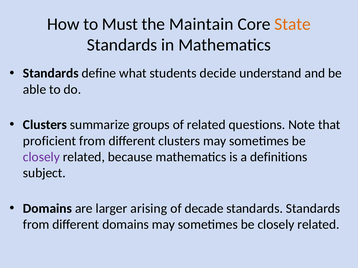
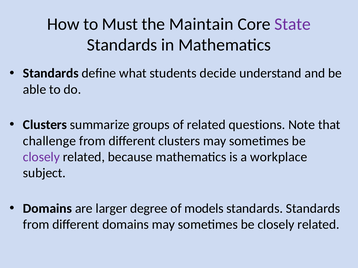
State colour: orange -> purple (293, 24)
proficient: proficient -> challenge (49, 141)
definitions: definitions -> workplace (279, 157)
arising: arising -> degree (149, 209)
decade: decade -> models (204, 209)
